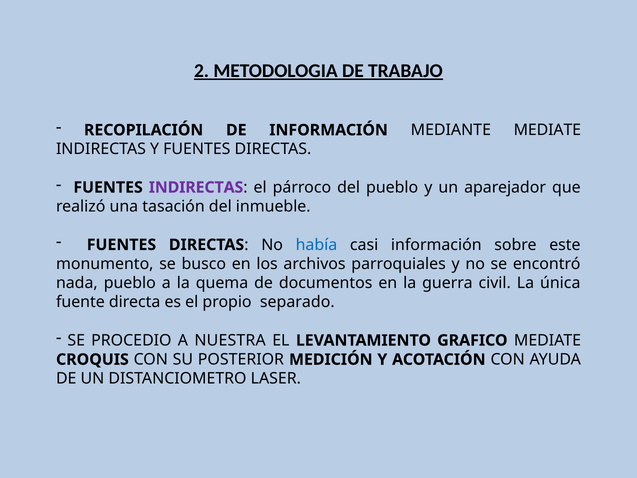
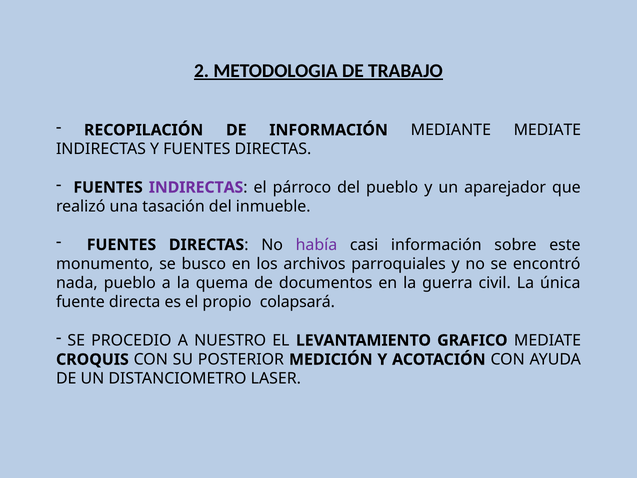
había colour: blue -> purple (316, 245)
separado: separado -> colapsará (297, 302)
NUESTRA: NUESTRA -> NUESTRO (230, 340)
